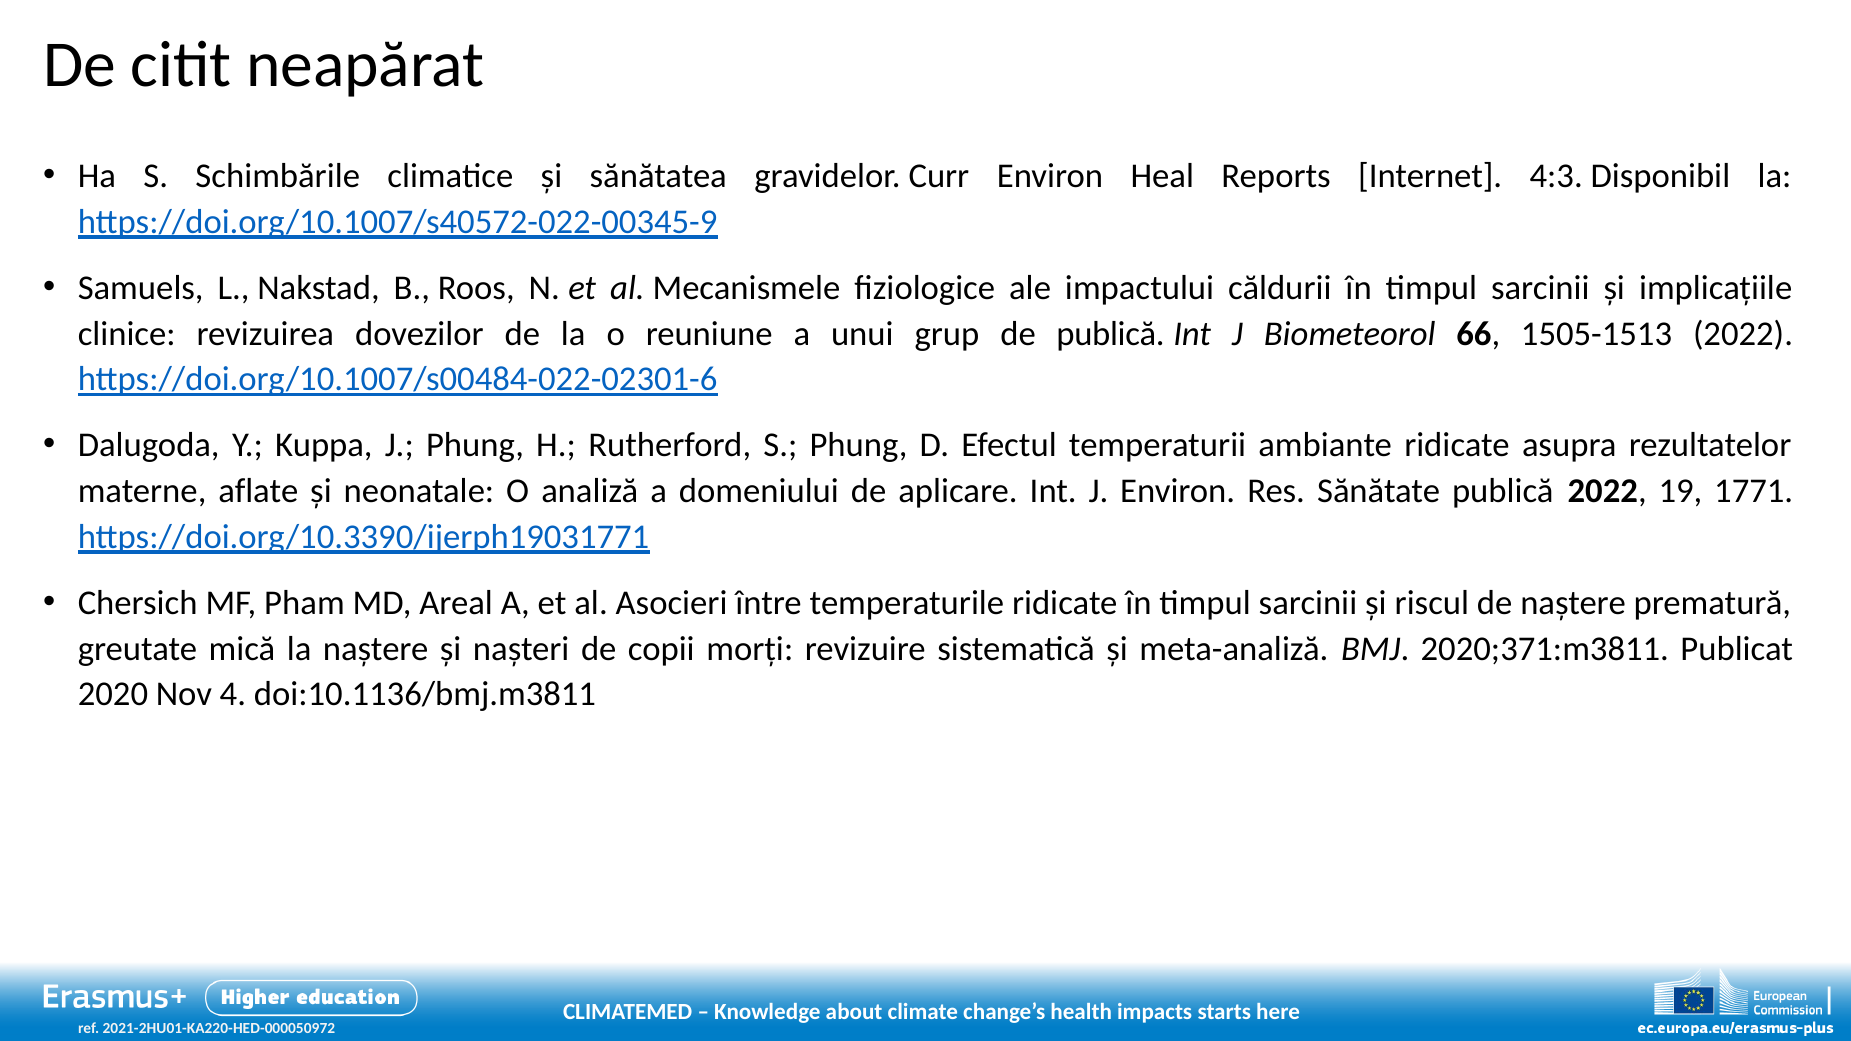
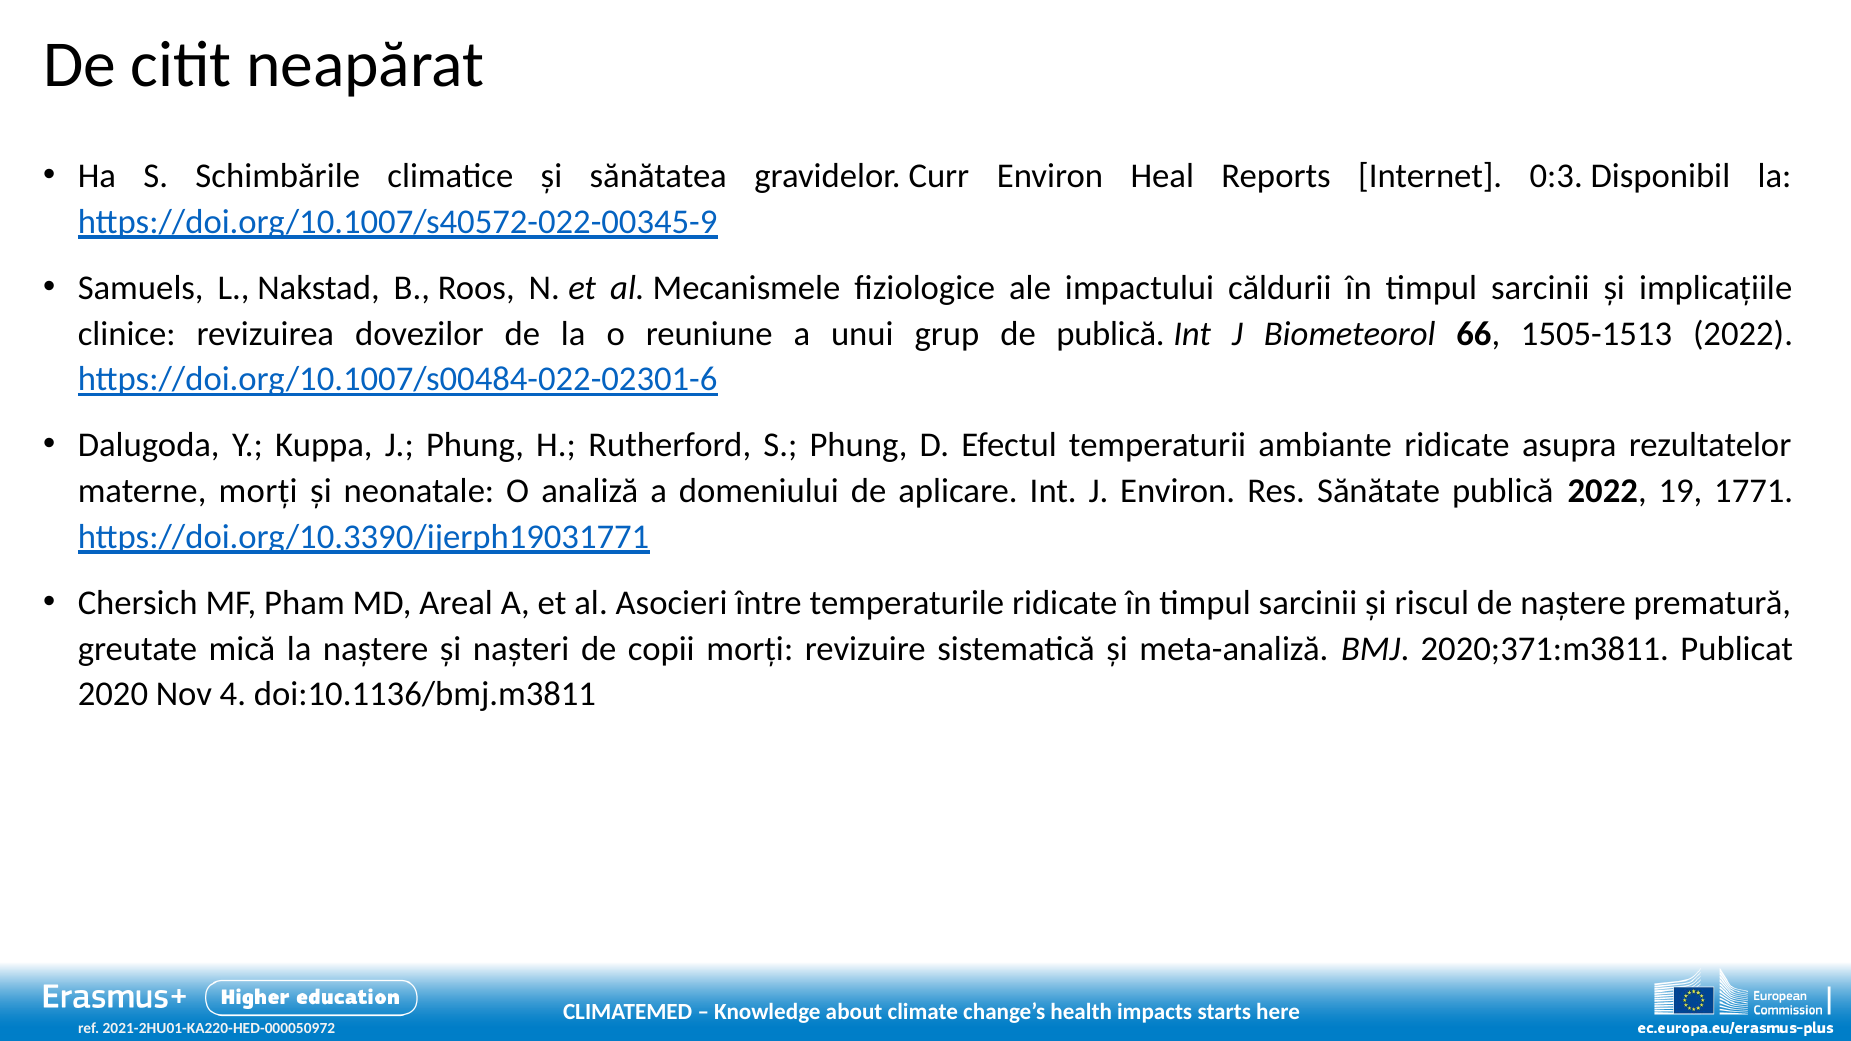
4:3: 4:3 -> 0:3 (1556, 176)
materne aflate: aflate -> morți (258, 491)
